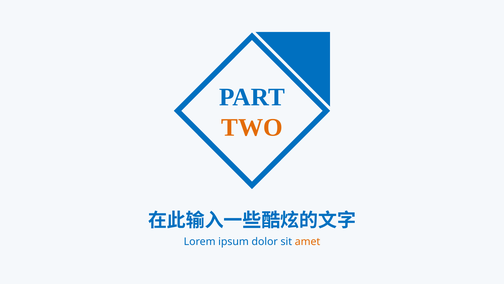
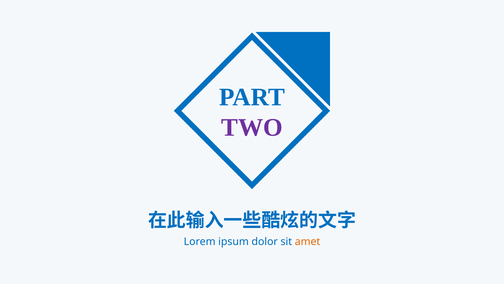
TWO colour: orange -> purple (252, 127)
